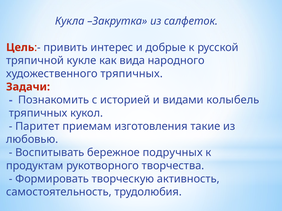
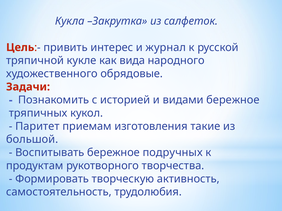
добрые: добрые -> журнал (166, 48)
художественного тряпичных: тряпичных -> обрядовые (132, 74)
видами колыбель: колыбель -> бережное (233, 100)
любовью: любовью -> большой (32, 140)
